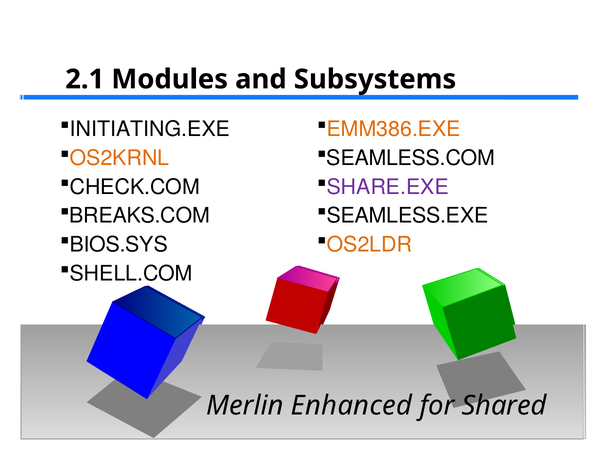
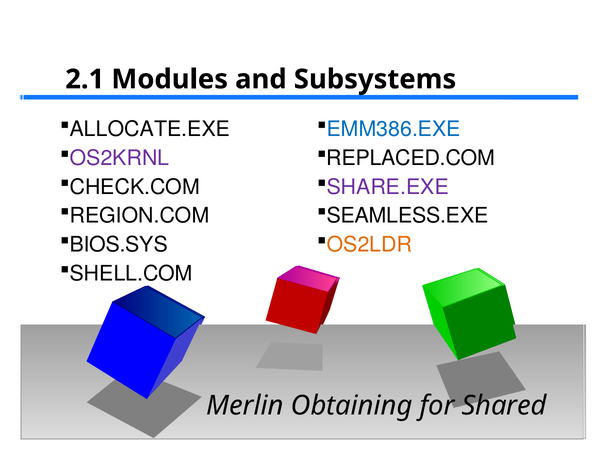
INITIATING.EXE: INITIATING.EXE -> ALLOCATE.EXE (150, 129)
EMM386.EXE colour: orange -> blue (394, 129)
OS2KRNL colour: orange -> purple (120, 158)
SEAMLESS.COM: SEAMLESS.COM -> REPLACED.COM (411, 158)
BREAKS.COM: BREAKS.COM -> REGION.COM (140, 216)
Enhanced: Enhanced -> Obtaining (352, 406)
